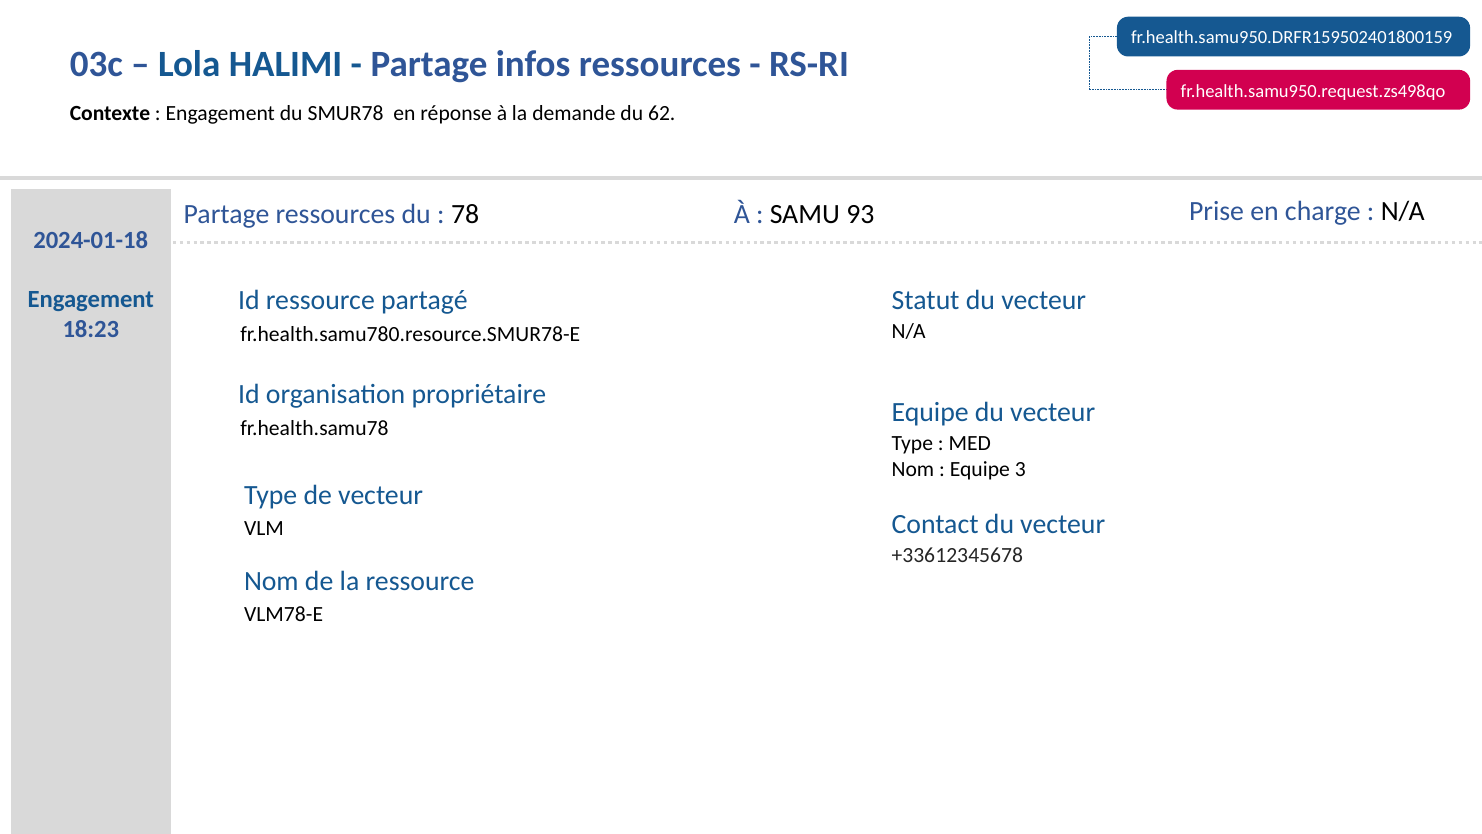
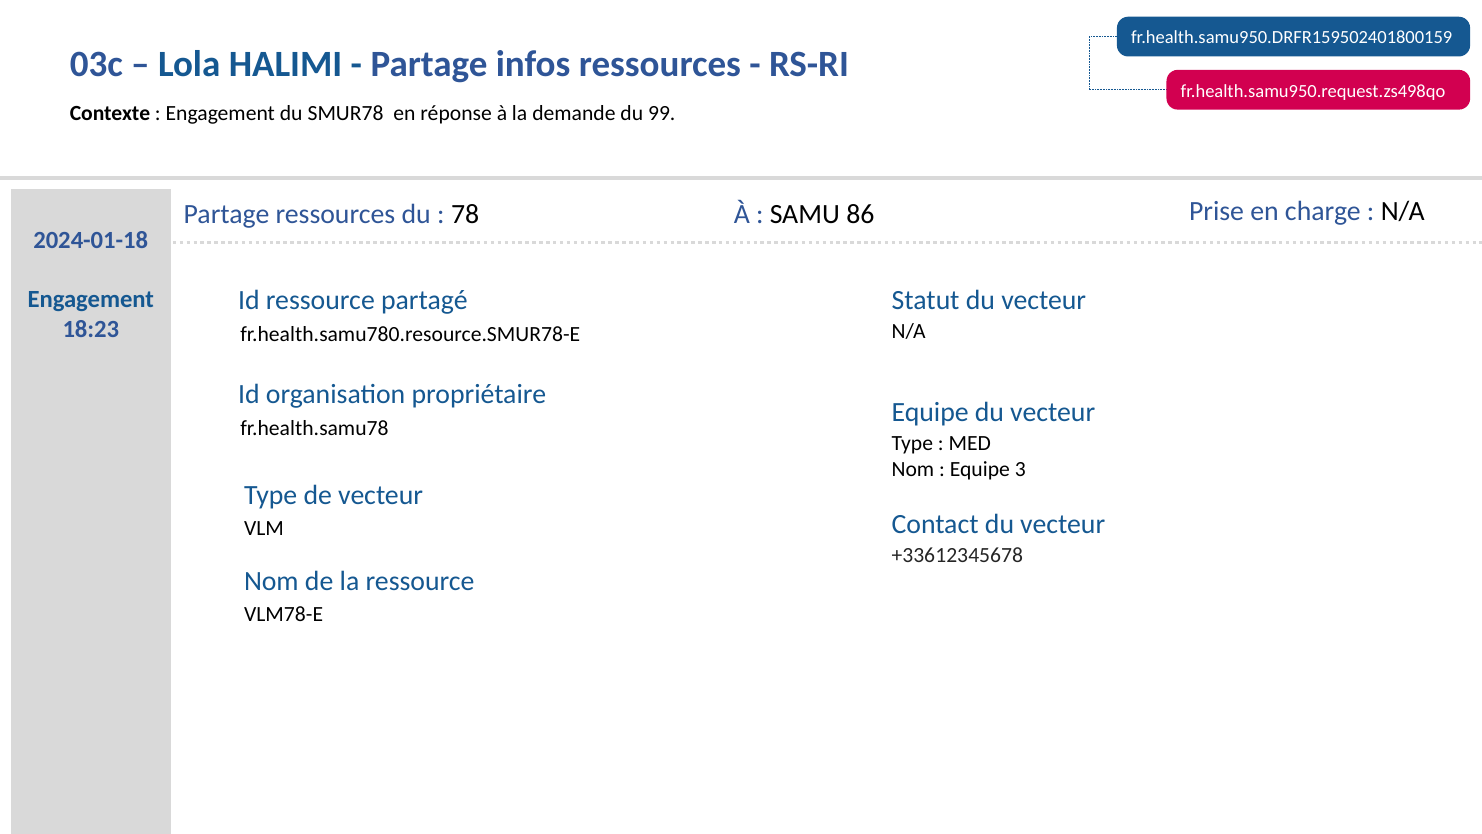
62: 62 -> 99 (662, 113)
93: 93 -> 86 (860, 214)
